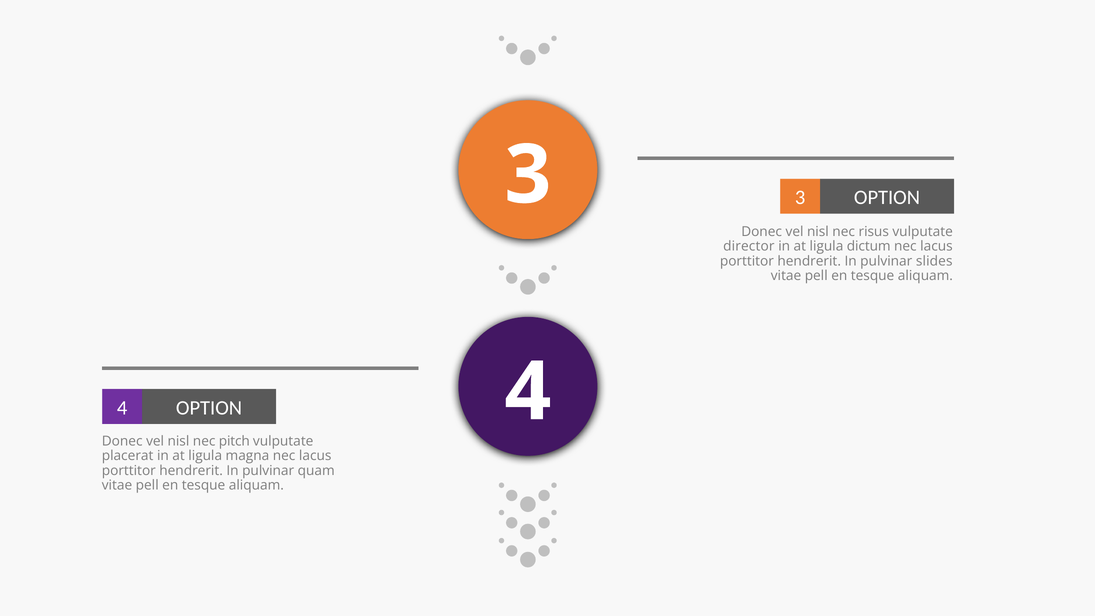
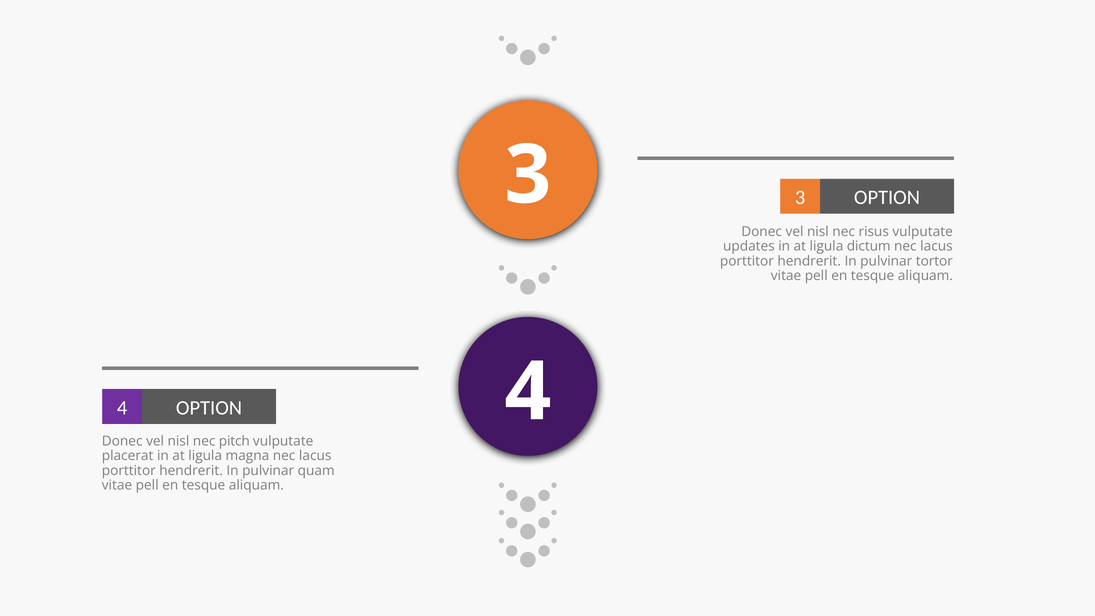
director: director -> updates (749, 246)
slides: slides -> tortor (934, 261)
